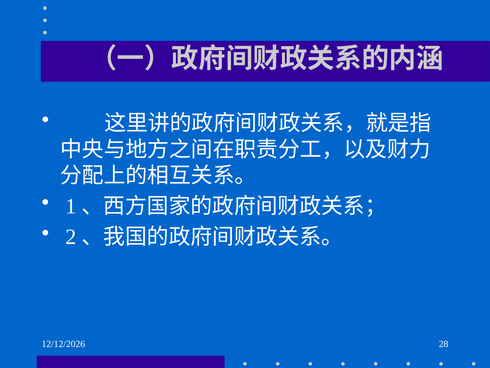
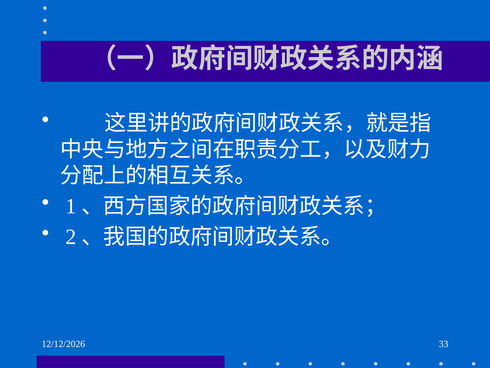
28: 28 -> 33 (444, 344)
